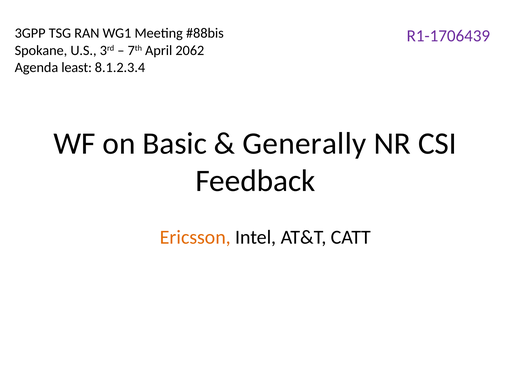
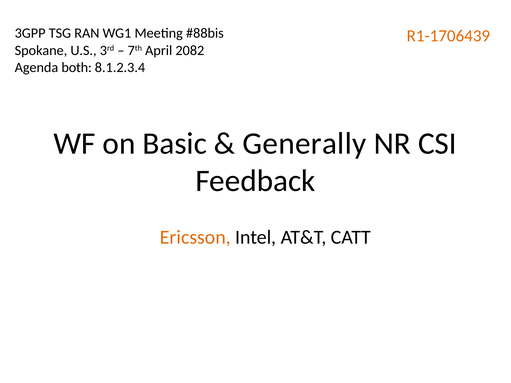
R1-1706439 colour: purple -> orange (448, 36)
2062: 2062 -> 2082 (190, 50)
least: least -> both (77, 67)
